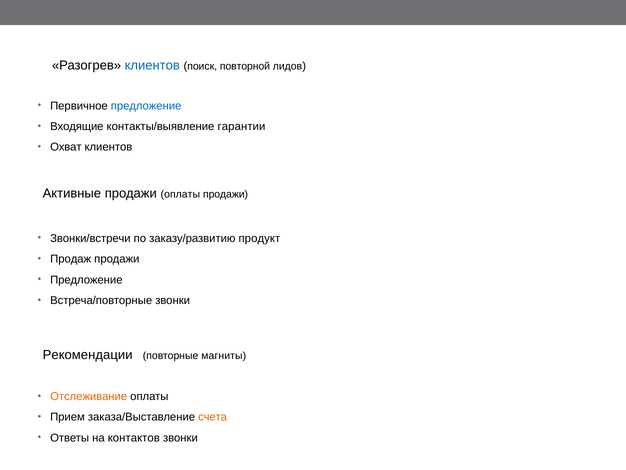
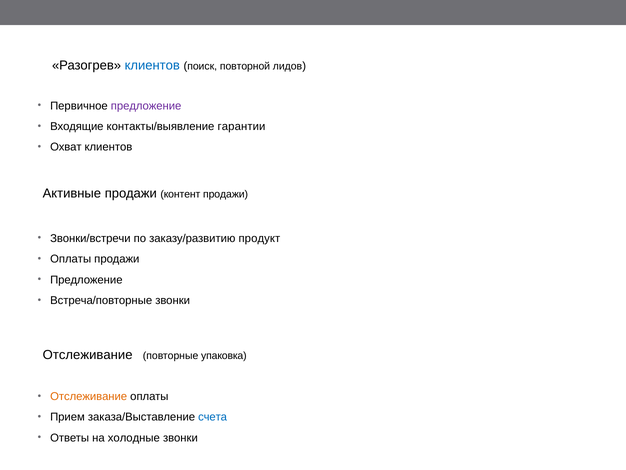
предложение colour: blue -> purple (146, 106)
продажи оплаты: оплаты -> контент (180, 194)
Продаж: Продаж -> Оплаты (71, 259)
Рекомендации: Рекомендации -> Отслеживание (88, 355)
магниты: магниты -> упаковка (224, 355)
счета colour: orange -> blue (213, 417)
контактов: контактов -> холодные (134, 437)
